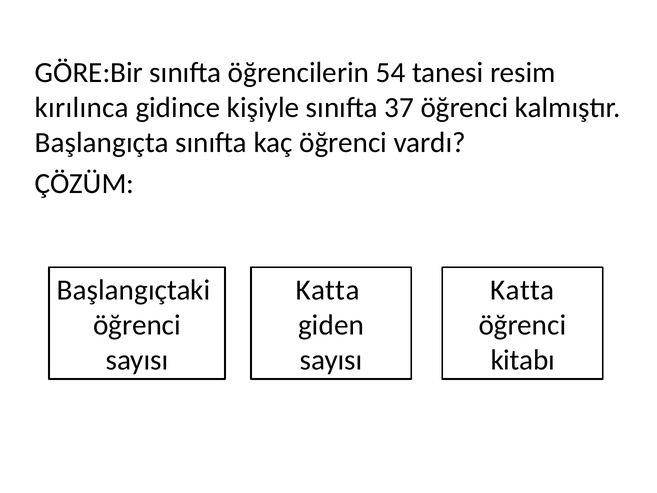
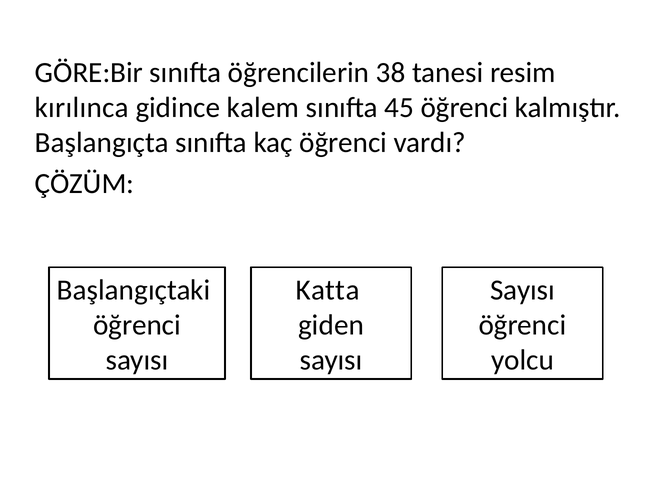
54: 54 -> 38 (391, 73)
kişiyle: kişiyle -> kalem (263, 108)
37: 37 -> 45 (399, 108)
Katta: Katta -> Sayısı (523, 290)
kitabı: kitabı -> yolcu (522, 360)
